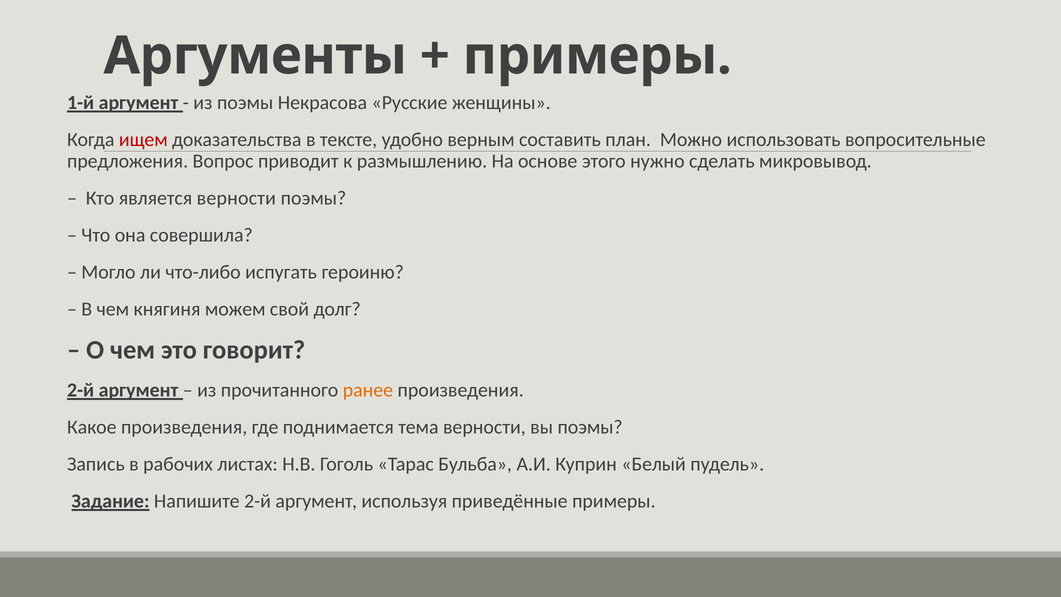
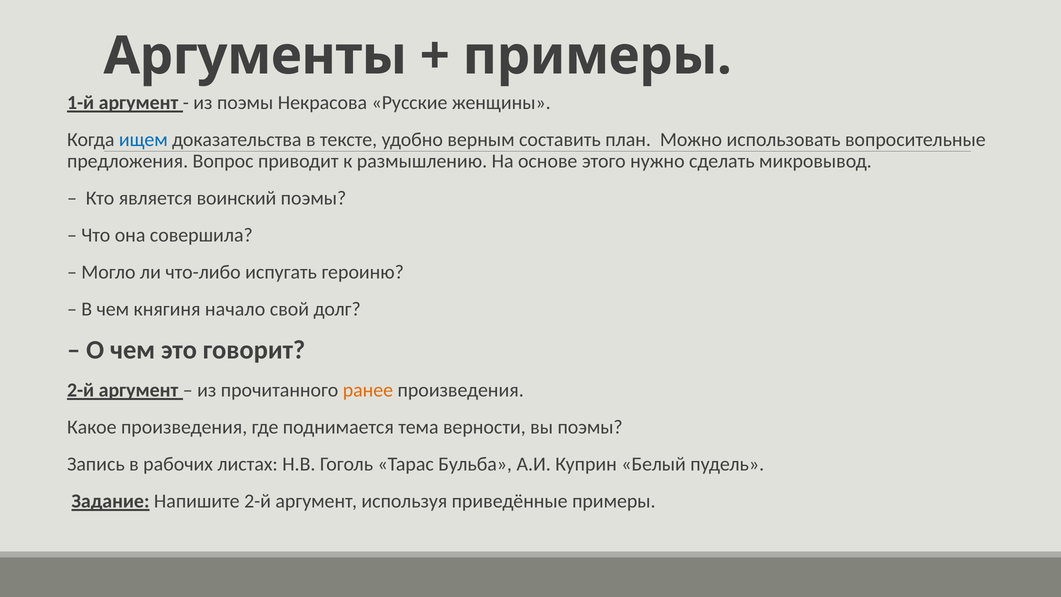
ищем colour: red -> blue (143, 140)
является верности: верности -> воинский (237, 198)
можем: можем -> начало (235, 309)
